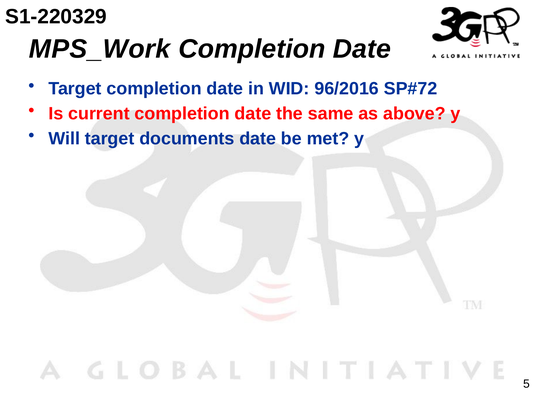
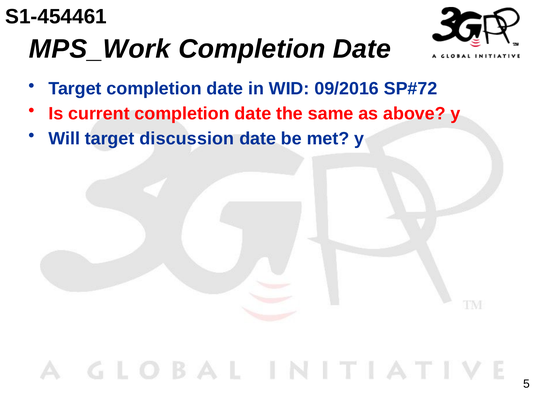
S1-220329: S1-220329 -> S1-454461 (56, 17)
96/2016: 96/2016 -> 09/2016 (347, 89)
documents: documents -> discussion (187, 139)
